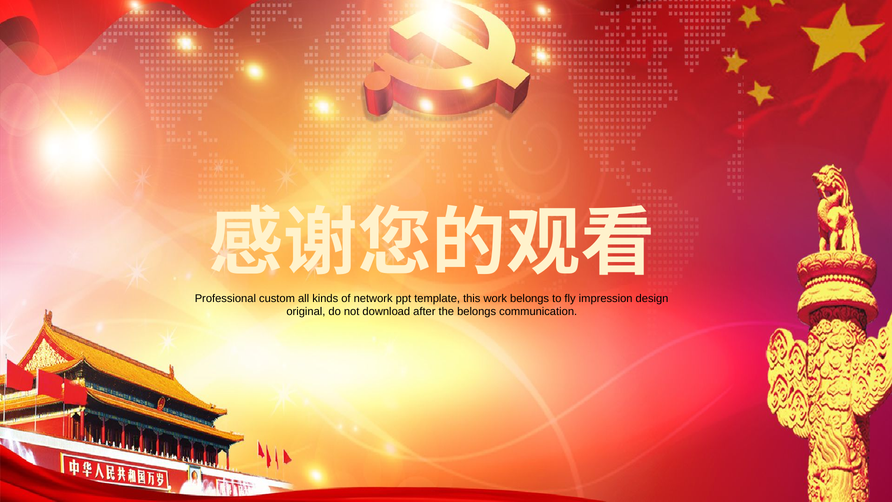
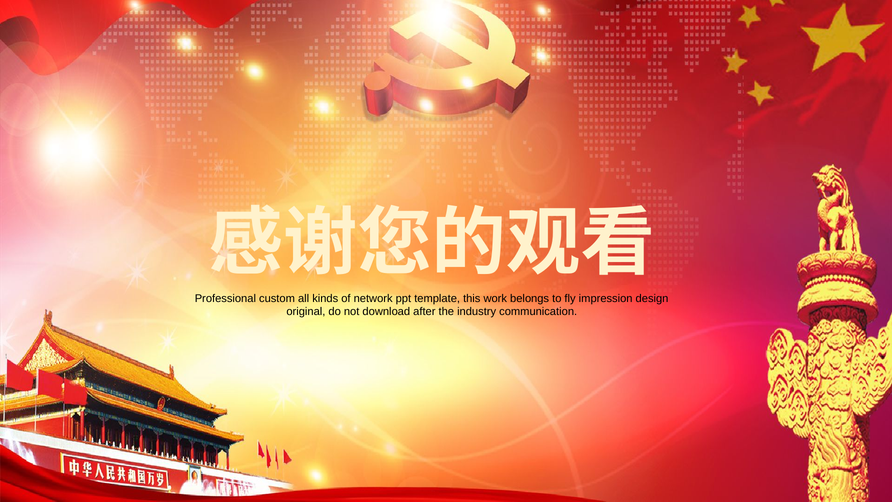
the belongs: belongs -> industry (477, 312)
